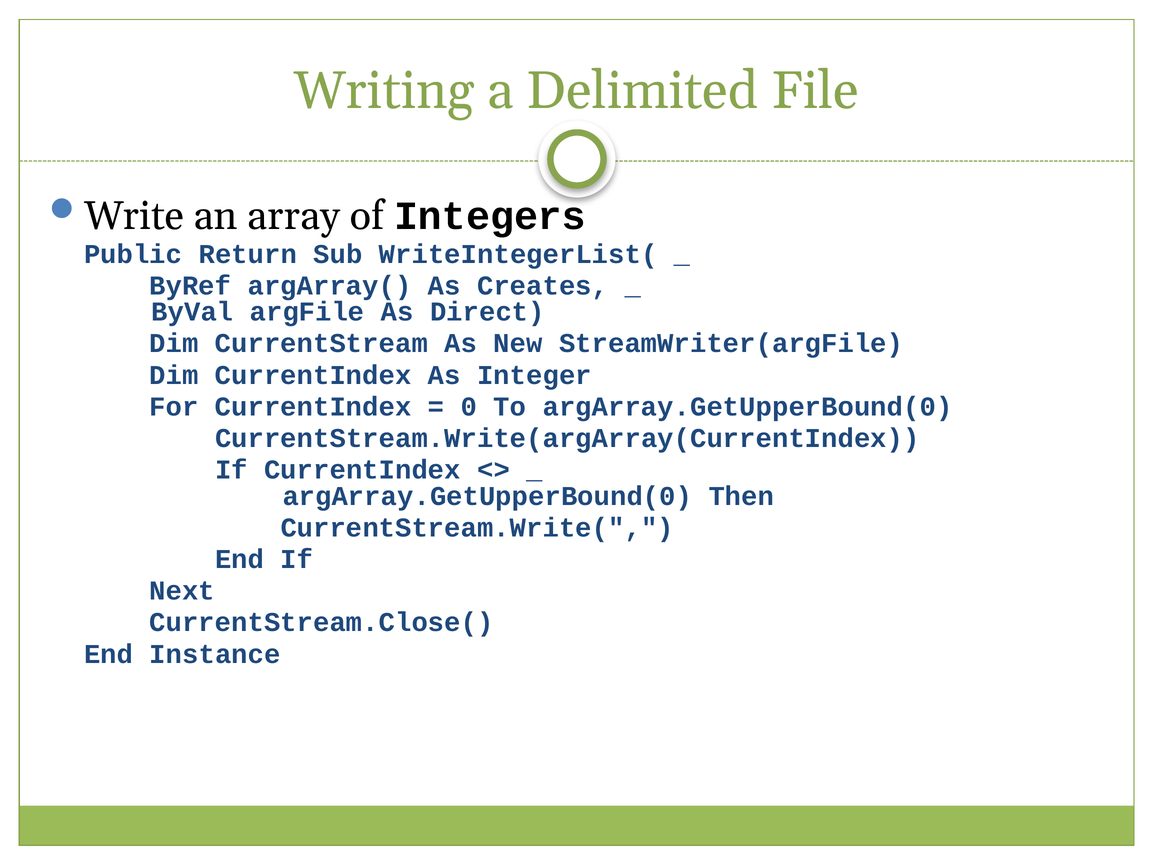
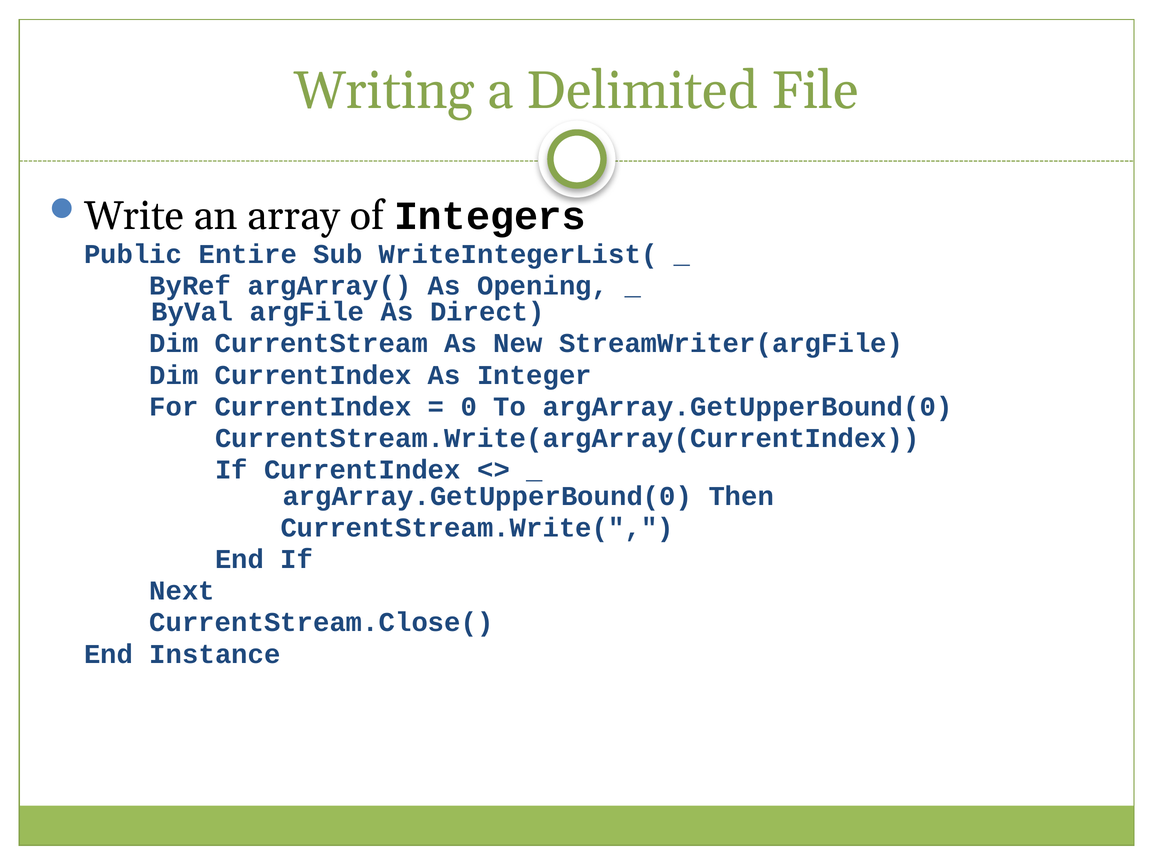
Return: Return -> Entire (248, 254)
Creates: Creates -> Opening (543, 286)
